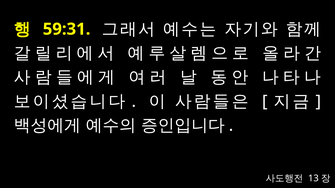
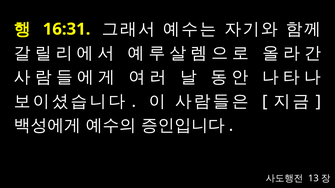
59:31: 59:31 -> 16:31 (67, 29)
